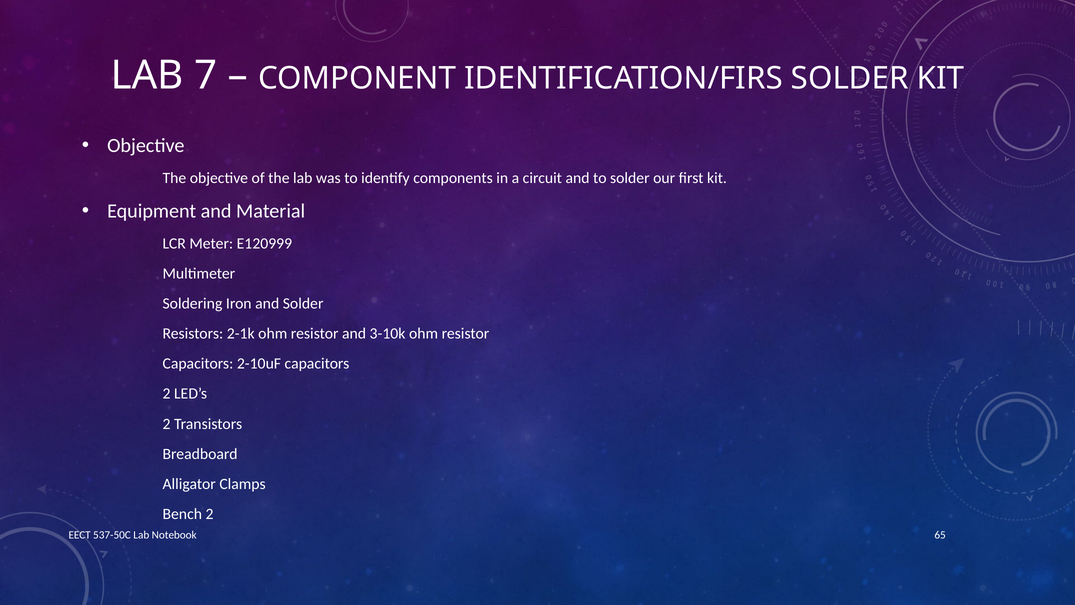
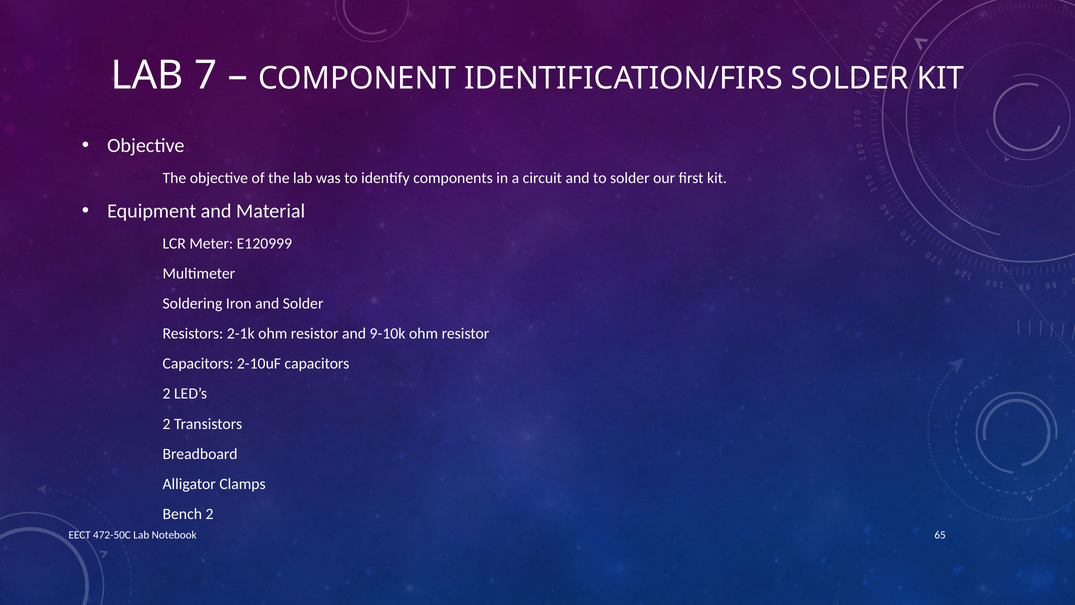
3-10k: 3-10k -> 9-10k (388, 334)
537-50C: 537-50C -> 472-50C (112, 535)
